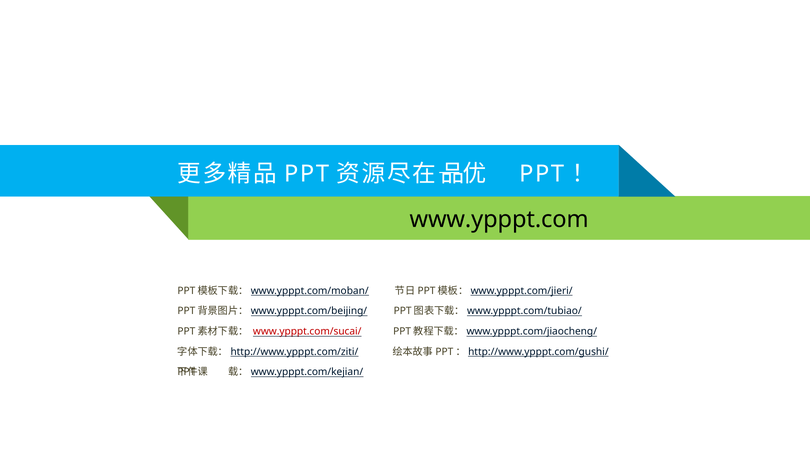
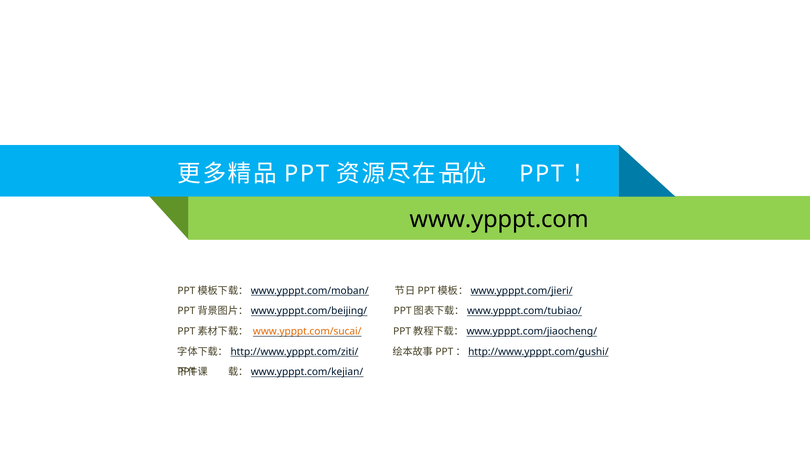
www.ypppt.com/sucai/ colour: red -> orange (307, 331)
